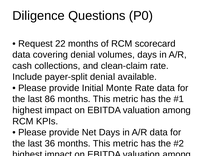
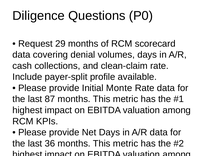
22: 22 -> 29 (60, 44)
payer-split denial: denial -> profile (103, 77)
86: 86 -> 87 (50, 99)
